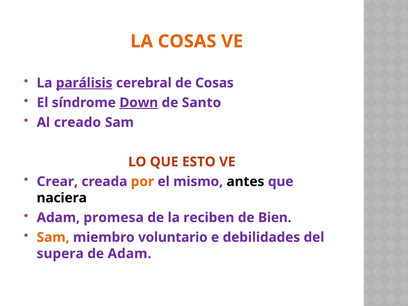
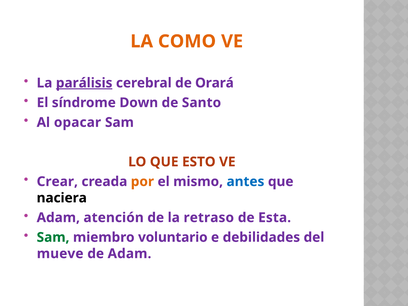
LA COSAS: COSAS -> COMO (187, 41)
de Cosas: Cosas -> Orará (214, 83)
Down underline: present -> none (139, 103)
creado: creado -> opacar (77, 122)
antes colour: black -> blue (245, 182)
promesa: promesa -> atención (114, 218)
reciben: reciben -> retraso (209, 218)
Bien: Bien -> Esta (275, 218)
Sam colour: orange -> green (53, 237)
supera: supera -> mueve (60, 254)
